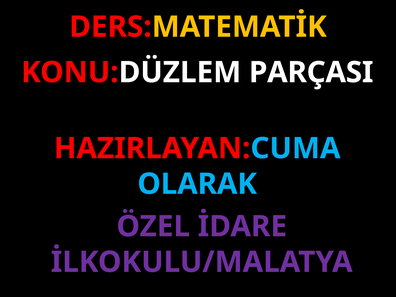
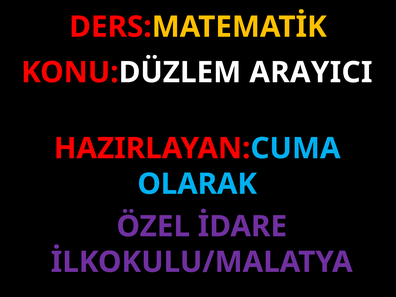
PARÇASI: PARÇASI -> ARAYICI (311, 72)
